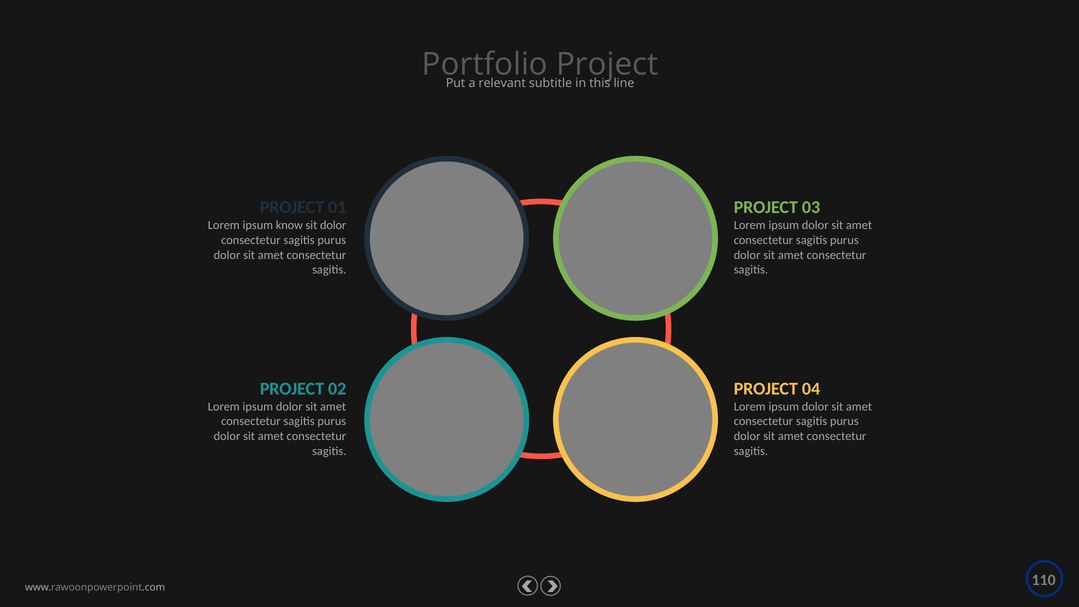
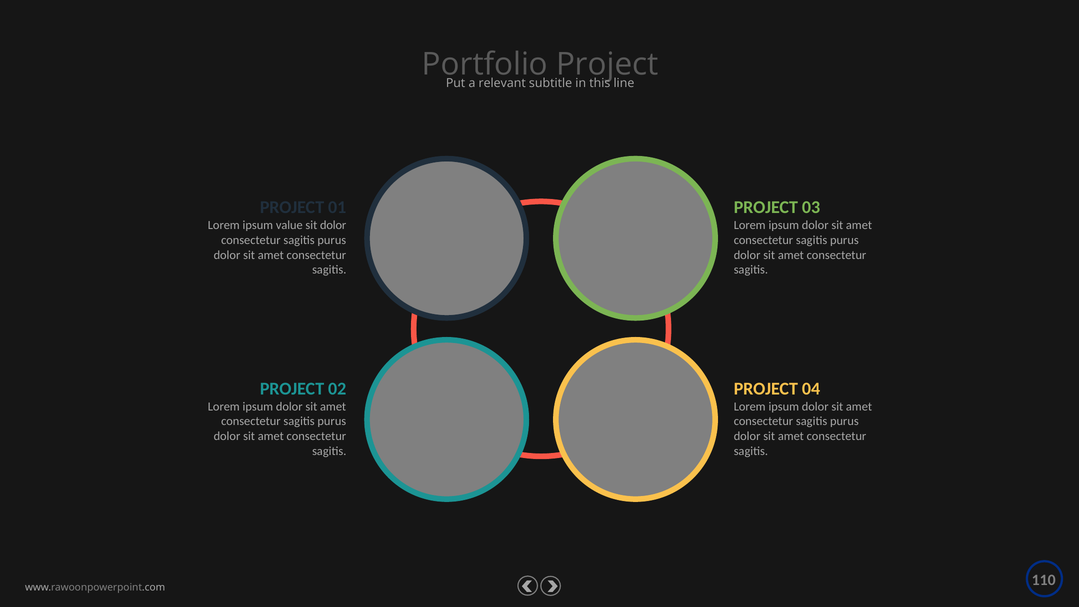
know: know -> value (289, 225)
